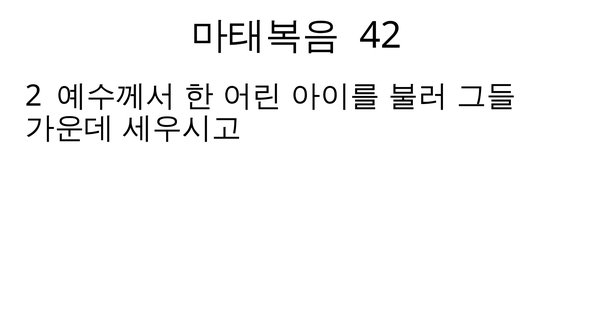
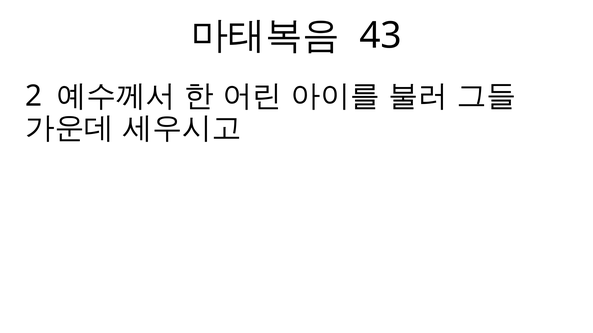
42: 42 -> 43 (381, 36)
